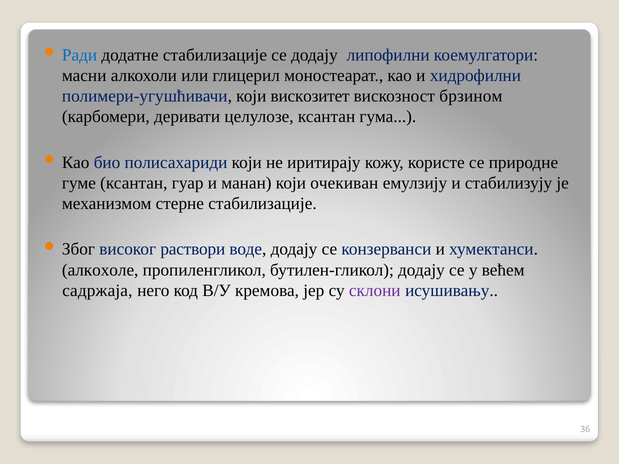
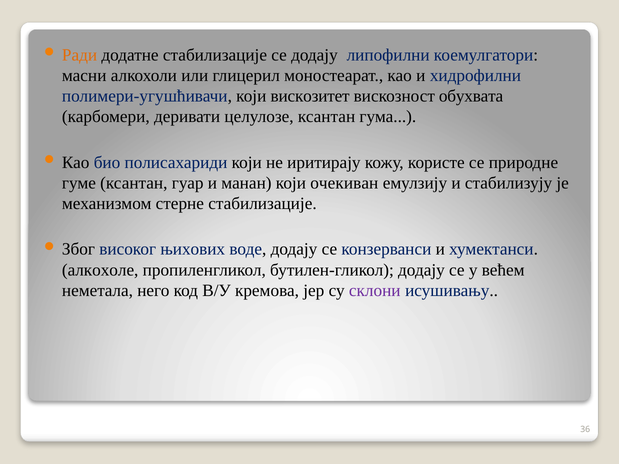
Ради colour: blue -> orange (80, 55)
брзином: брзином -> обухвата (471, 96)
раствори: раствори -> њихових (193, 249)
садржаја: садржаја -> неметала (97, 291)
